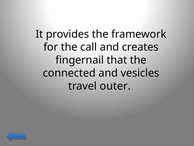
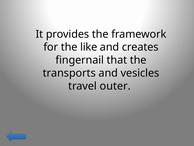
call: call -> like (89, 47)
connected: connected -> transports (69, 73)
